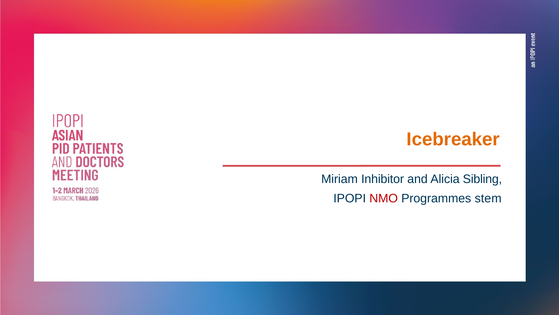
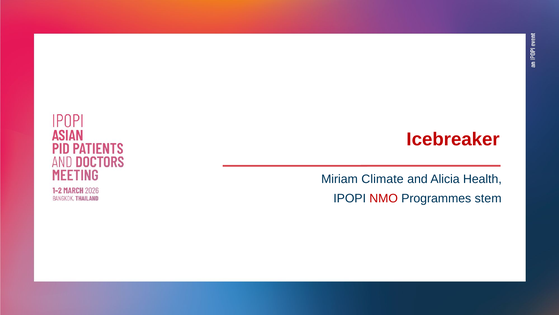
Icebreaker colour: orange -> red (453, 139)
Inhibitor: Inhibitor -> Climate (382, 179)
Sibling: Sibling -> Health (482, 179)
